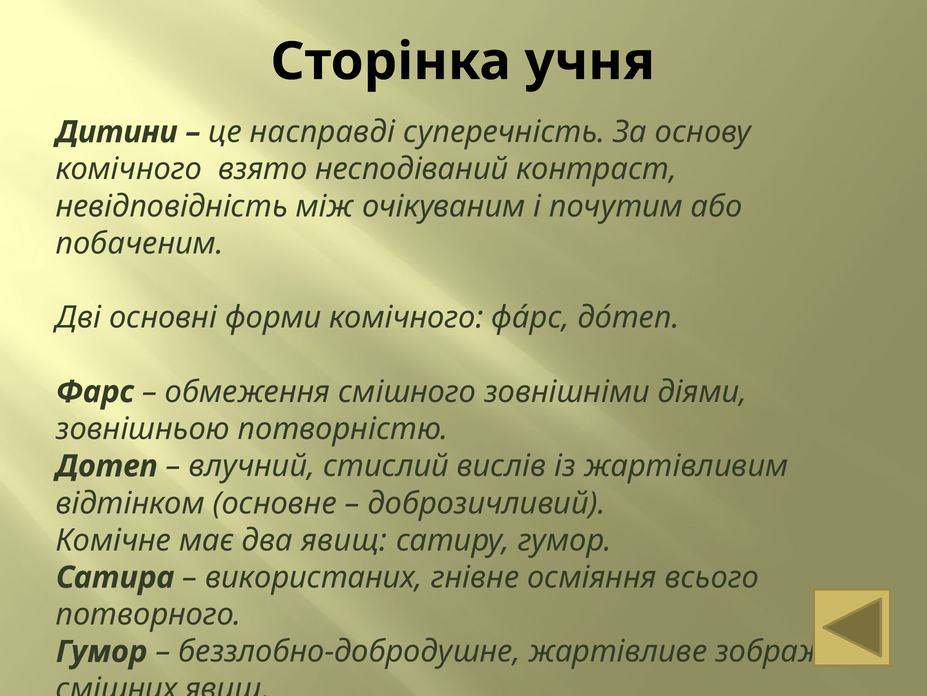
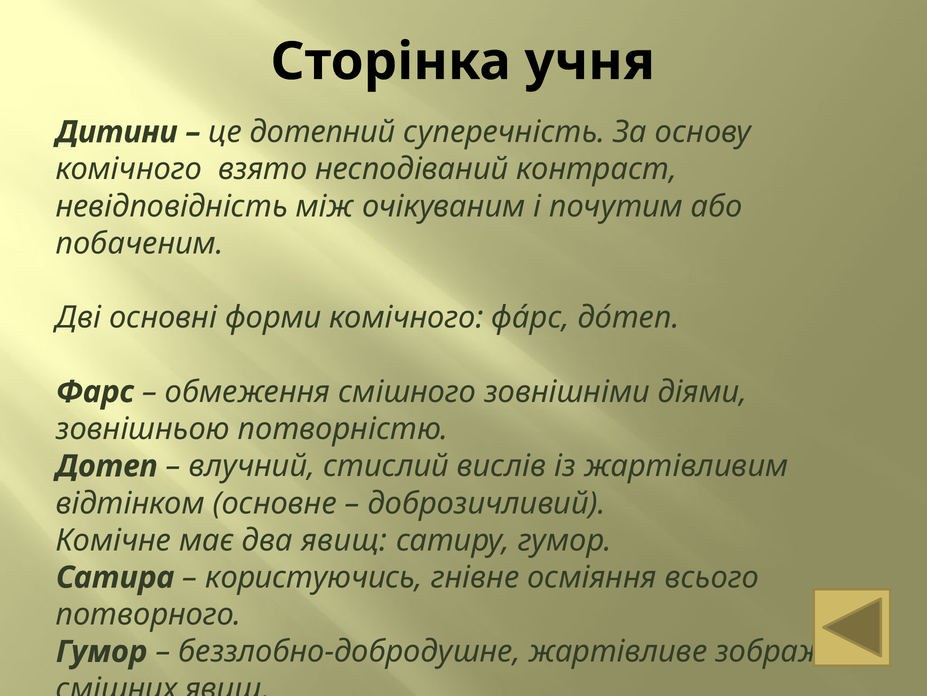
насправді: насправді -> дотепний (323, 132)
використаних: використаних -> користуючись (314, 577)
